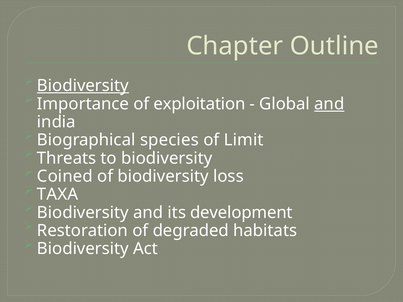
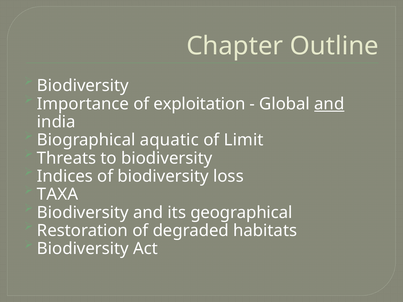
Biodiversity underline: present -> none (83, 86)
species: species -> aquatic (169, 140)
Coined: Coined -> Indices (65, 176)
development: development -> geographical (241, 213)
